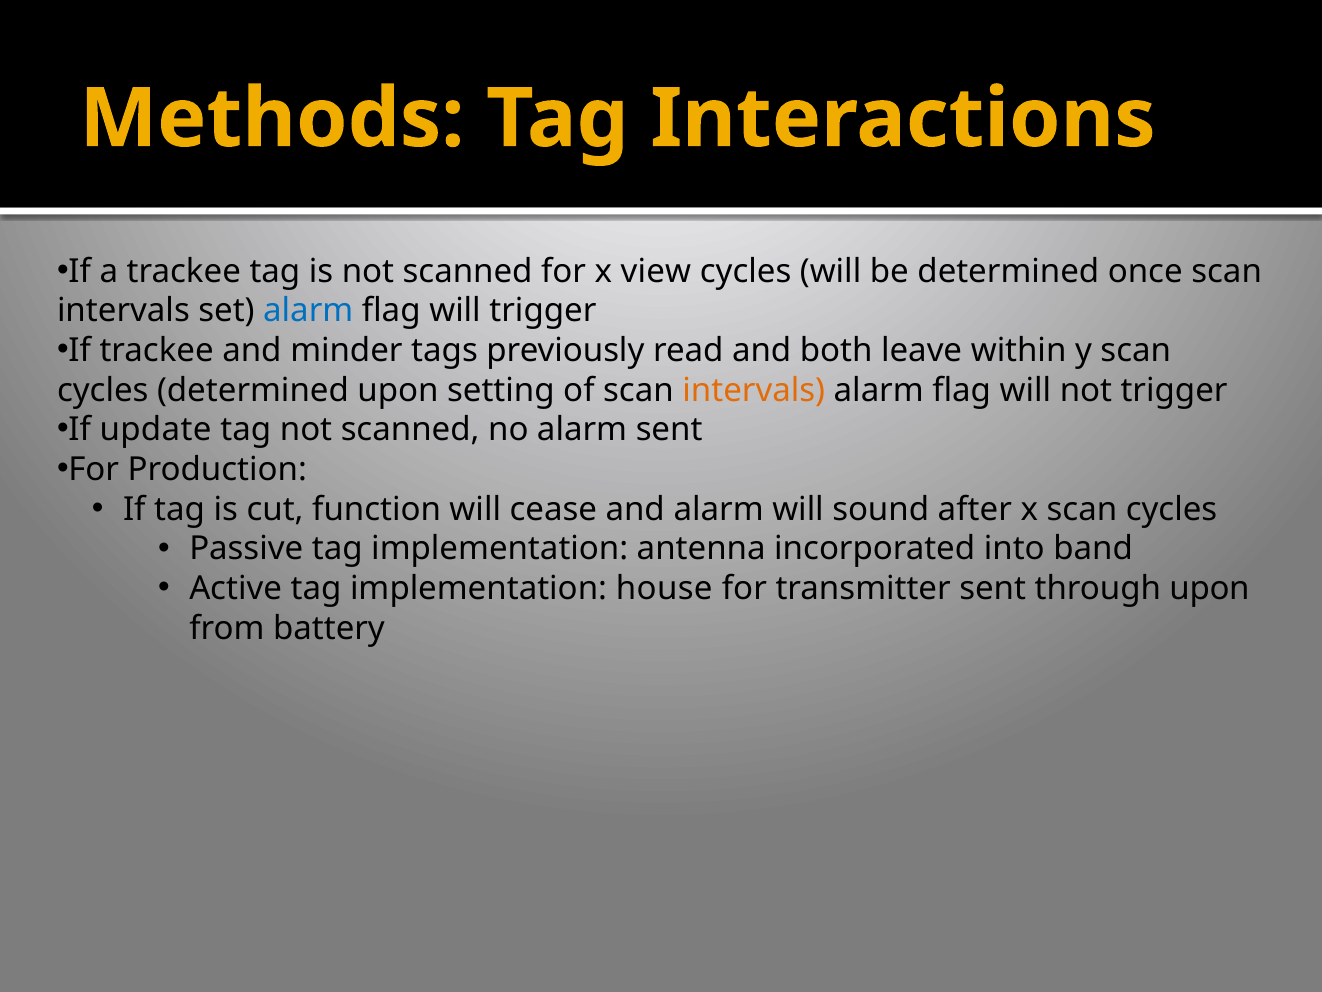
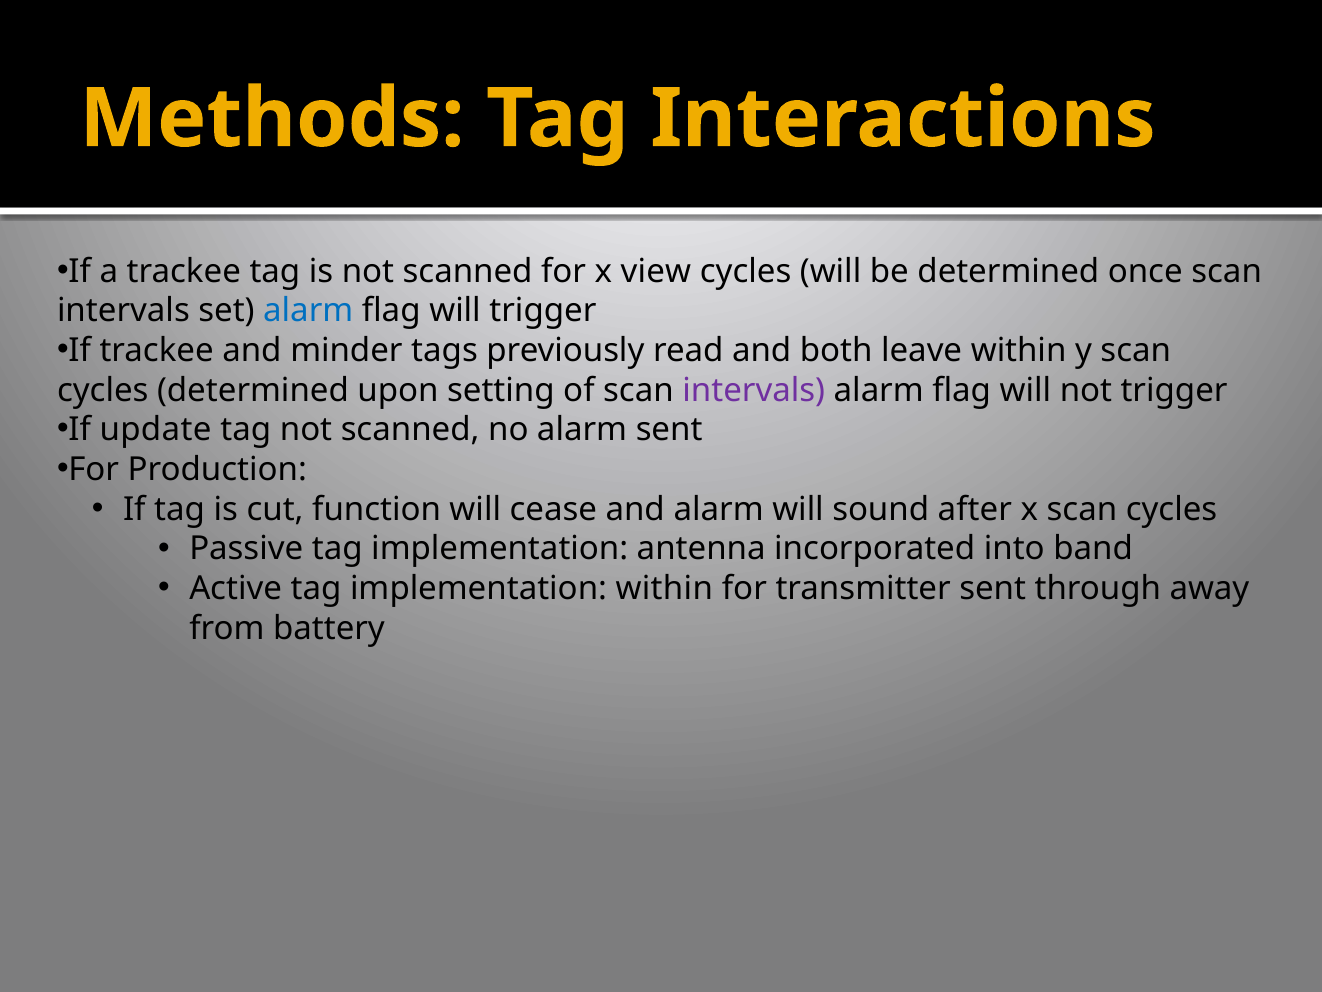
intervals colour: orange -> purple (754, 390)
implementation house: house -> within (664, 588)
through upon: upon -> away (1209, 588)
